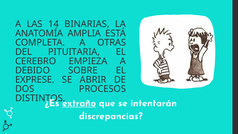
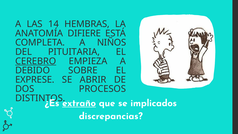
BINARIAS: BINARIAS -> HEMBRAS (87, 24)
AMPLIA: AMPLIA -> DIFIERE (84, 33)
OTRAS: OTRAS -> NIÑOS (112, 43)
CEREBRO underline: none -> present (36, 61)
intentarán: intentarán -> implicados (154, 103)
